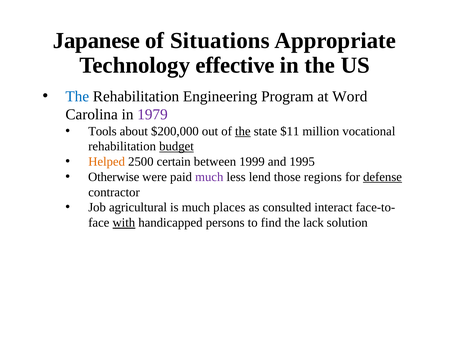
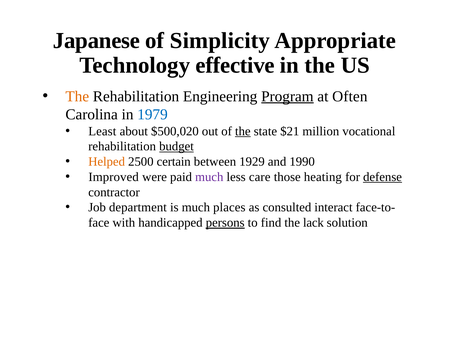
Situations: Situations -> Simplicity (220, 40)
The colour: blue -> orange (77, 96)
Program underline: none -> present (287, 96)
Word: Word -> Often (350, 96)
1979 colour: purple -> blue (152, 115)
Tools: Tools -> Least (102, 131)
$200,000: $200,000 -> $500,020 (175, 131)
$11: $11 -> $21 (290, 131)
1999: 1999 -> 1929 (252, 162)
1995: 1995 -> 1990 (302, 162)
Otherwise: Otherwise -> Improved (114, 177)
lend: lend -> care (260, 177)
regions: regions -> heating (323, 177)
agricultural: agricultural -> department (138, 207)
with underline: present -> none (124, 223)
persons underline: none -> present (225, 223)
